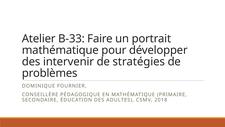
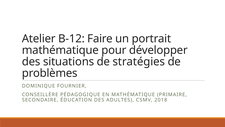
B-33: B-33 -> B-12 (71, 39)
intervenir: intervenir -> situations (69, 61)
